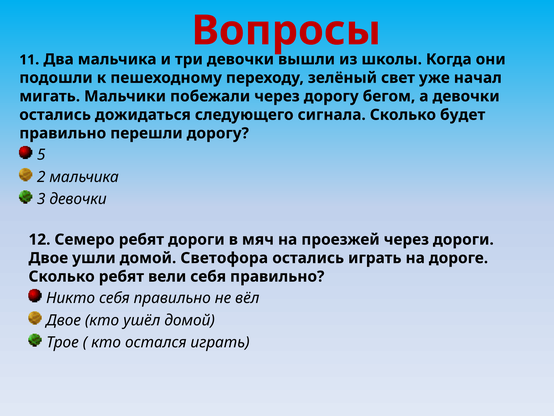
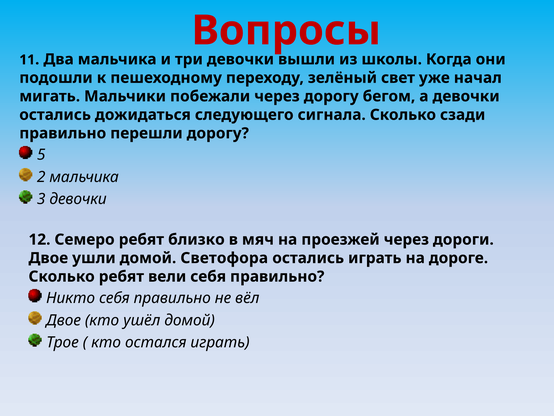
будет: будет -> сзади (463, 115)
ребят дороги: дороги -> близко (196, 239)
